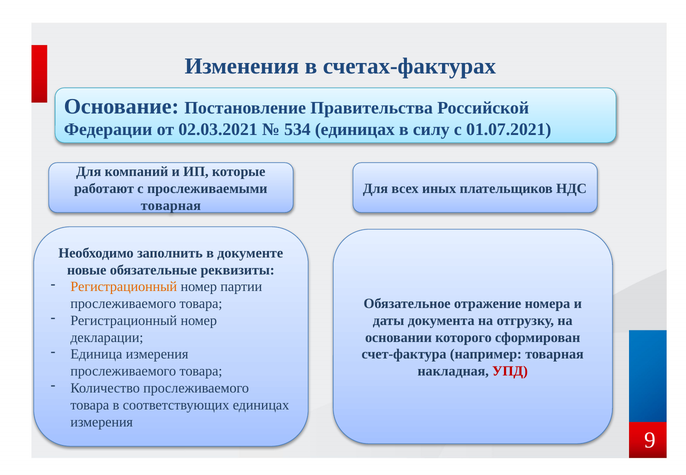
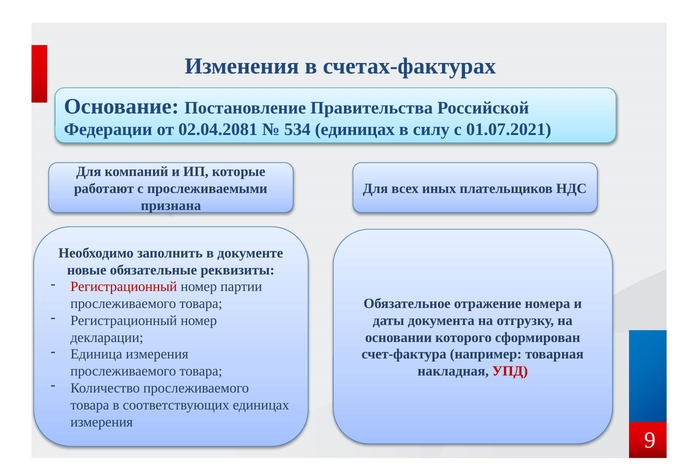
02.03.2021: 02.03.2021 -> 02.04.2081 (218, 130)
товарная: товарная -> признана (171, 205)
Регистрационный colour: orange -> red (124, 287)
